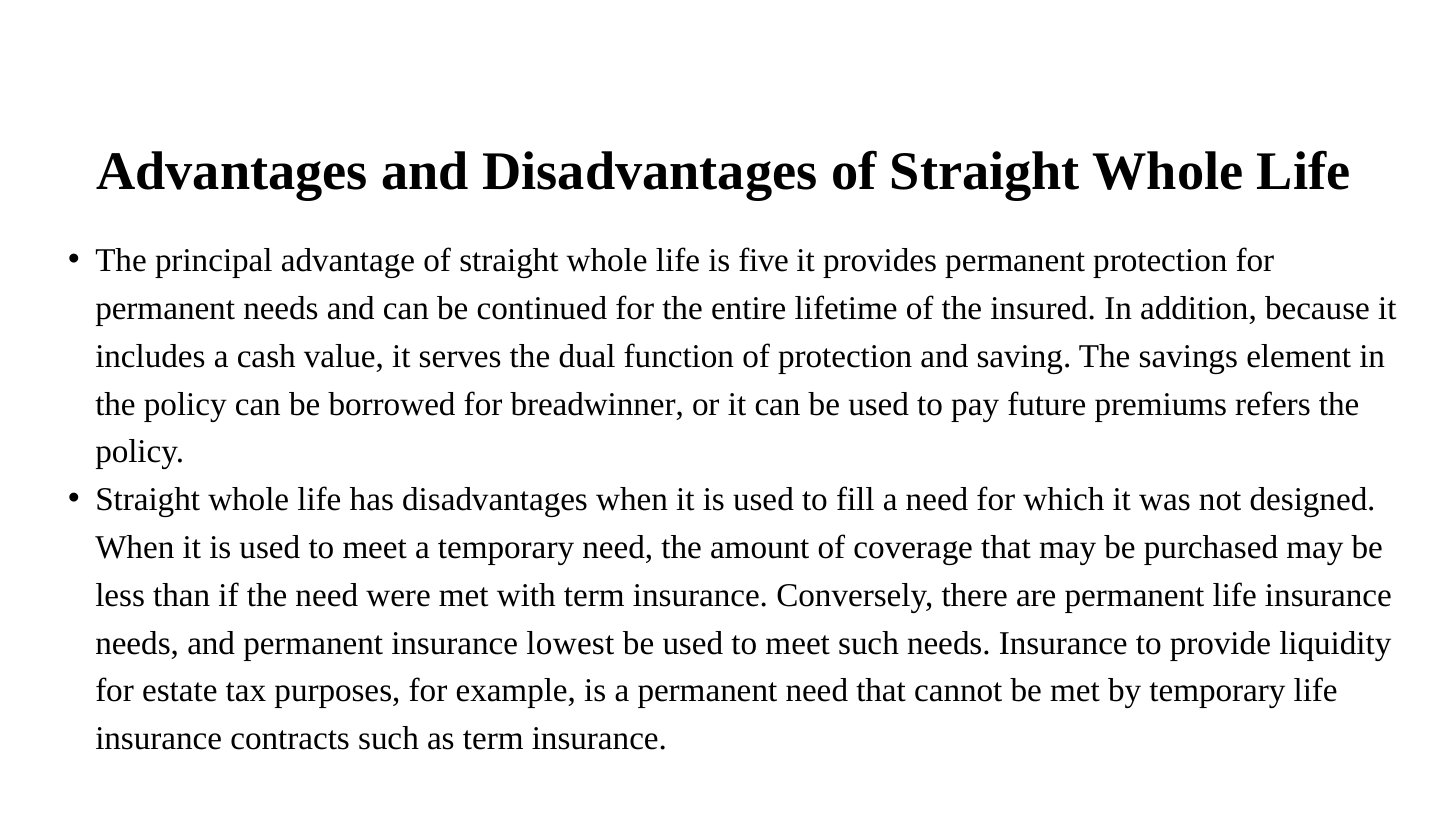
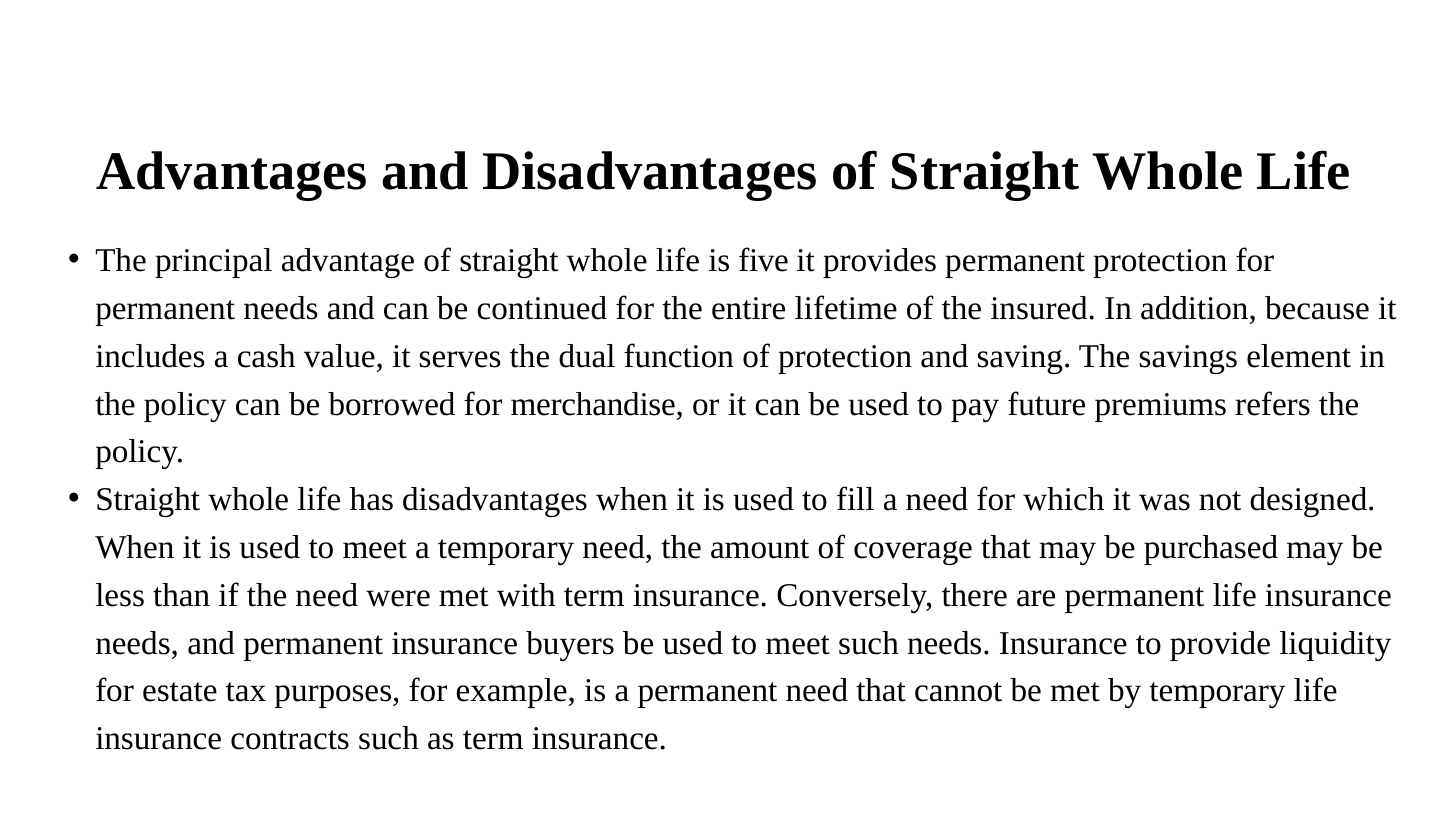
breadwinner: breadwinner -> merchandise (597, 404)
lowest: lowest -> buyers (571, 643)
